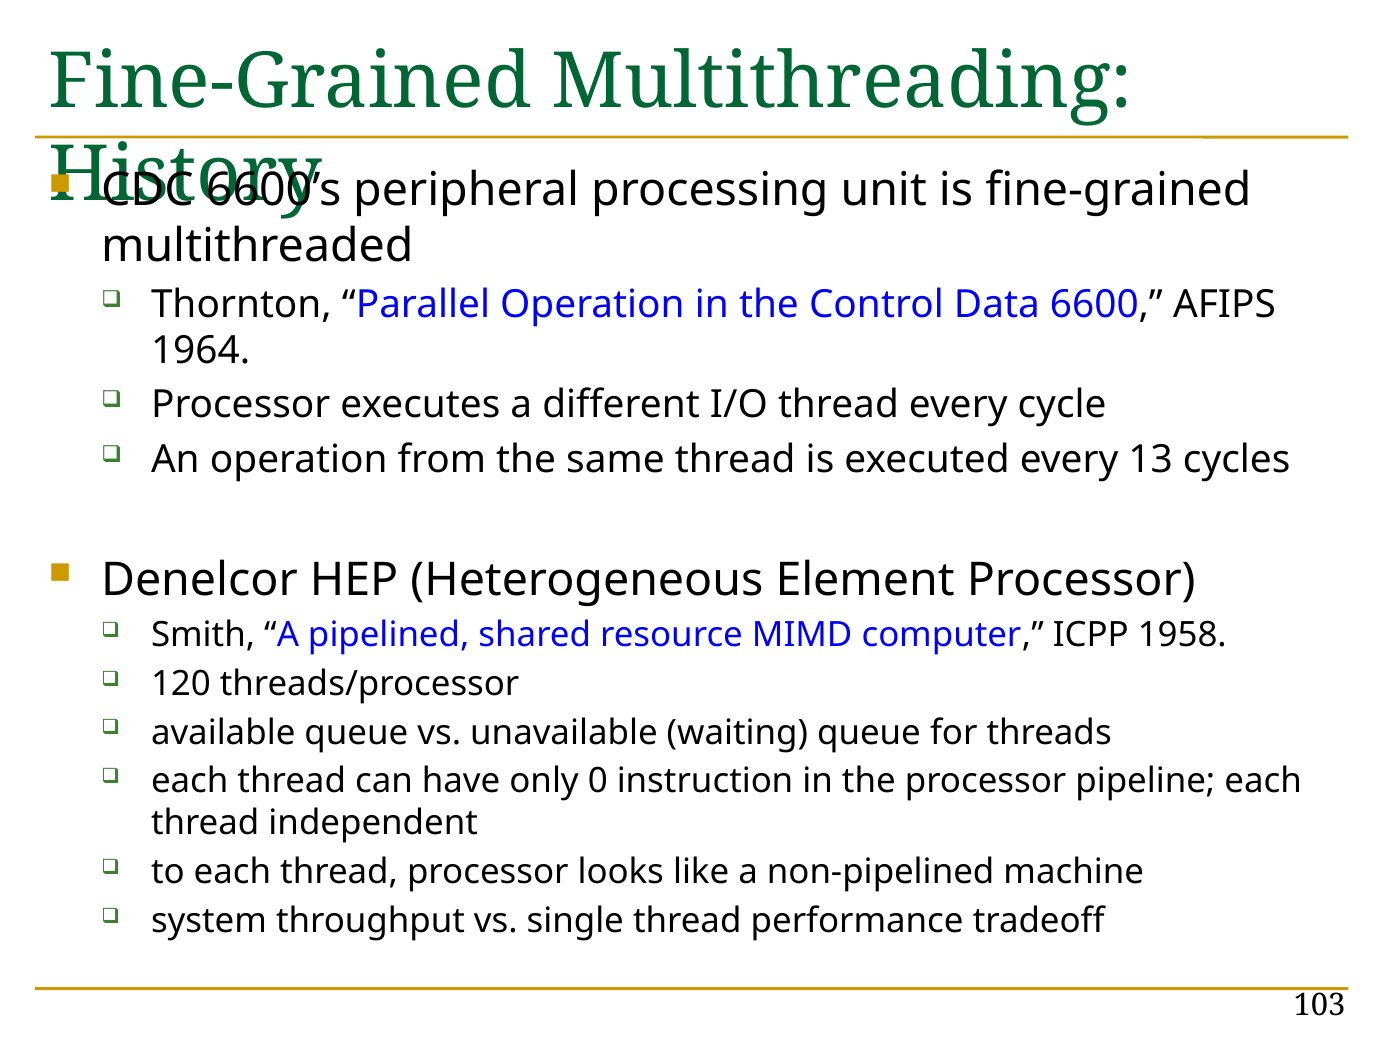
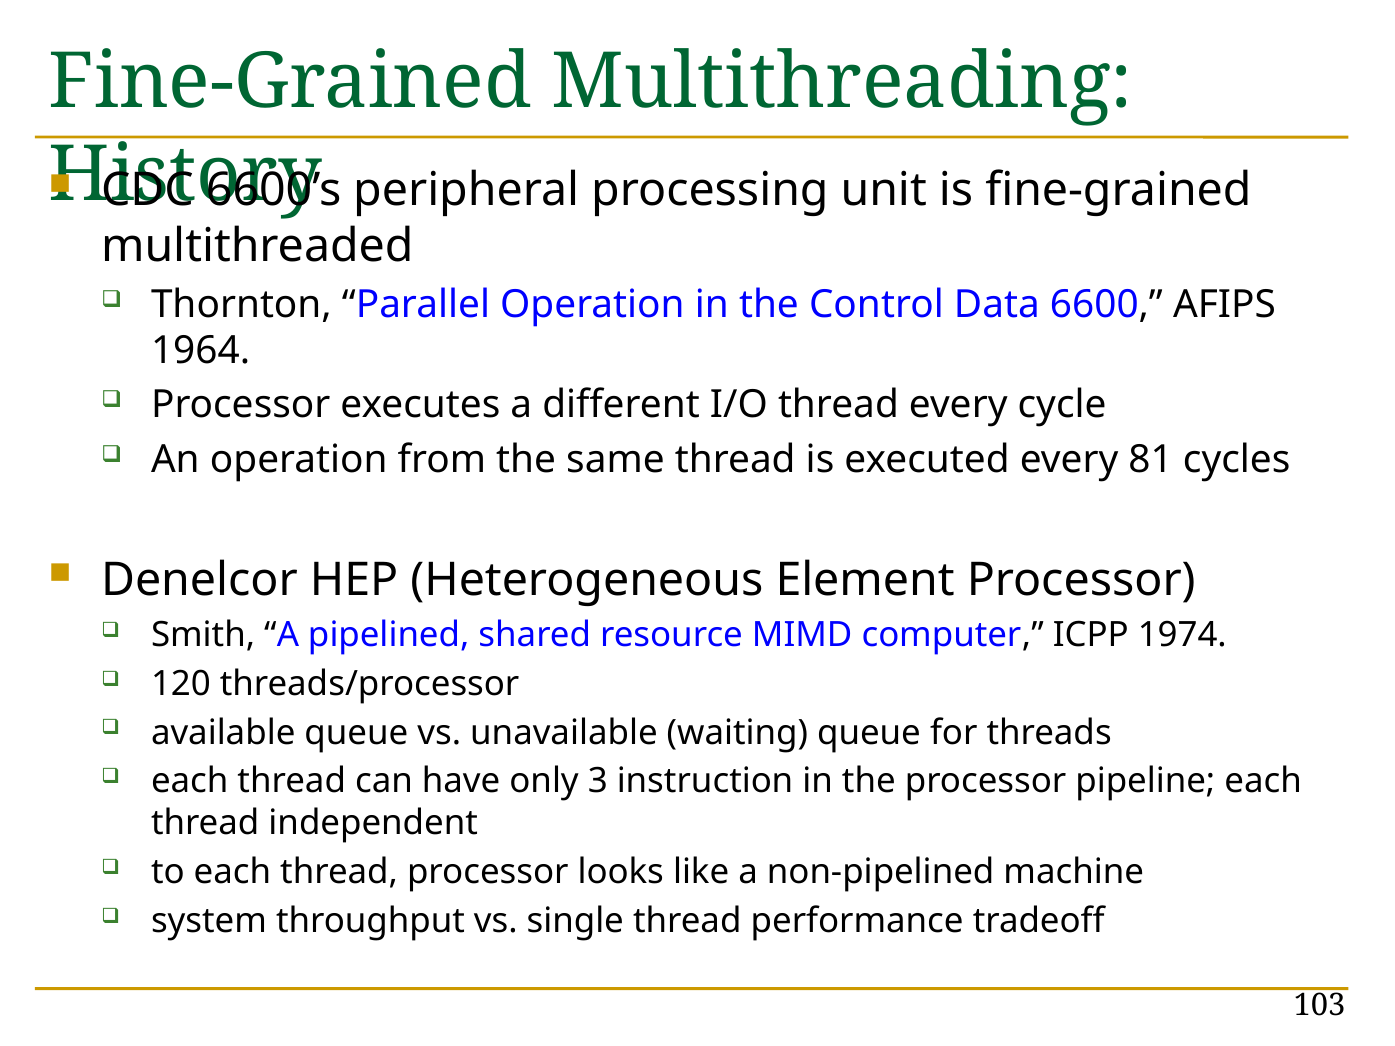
13: 13 -> 81 (1151, 459)
1958: 1958 -> 1974 (1182, 635)
0: 0 -> 3 (598, 781)
